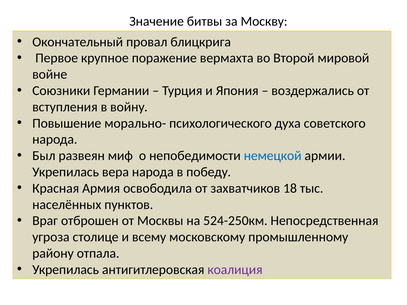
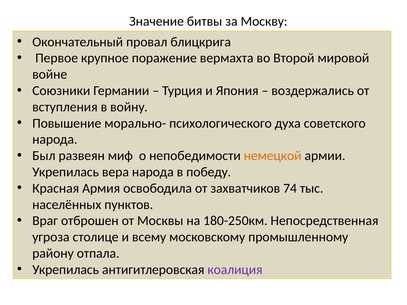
немецкой colour: blue -> orange (273, 156)
18: 18 -> 74 (290, 188)
524-250км: 524-250км -> 180-250км (235, 221)
